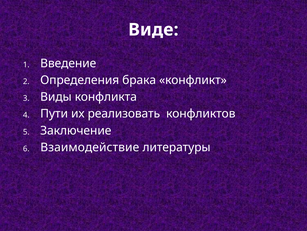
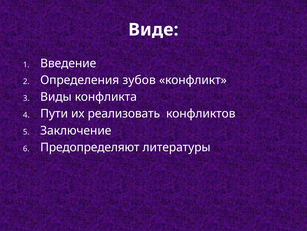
брака: брака -> зубов (139, 80)
Взаимодействие: Взаимодействие -> Предопределяют (90, 147)
